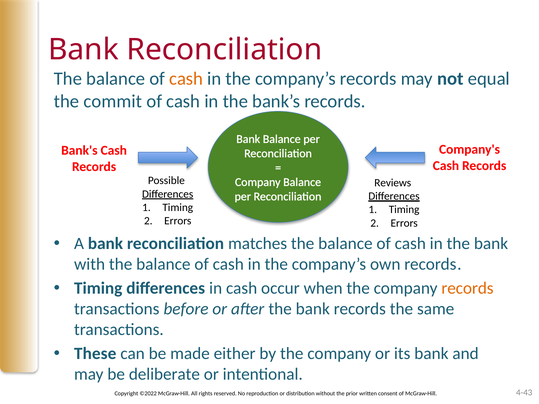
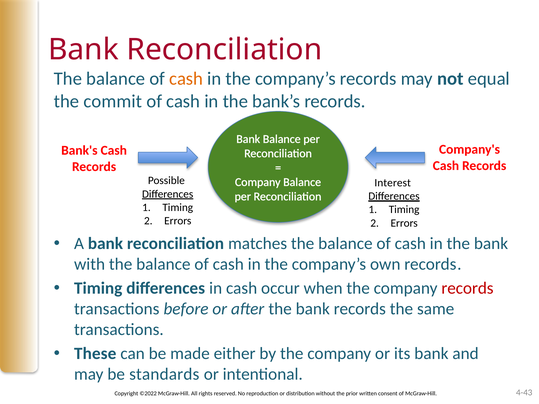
Reviews: Reviews -> Interest (393, 183)
records colour: orange -> red (467, 288)
deliberate: deliberate -> standards (164, 375)
